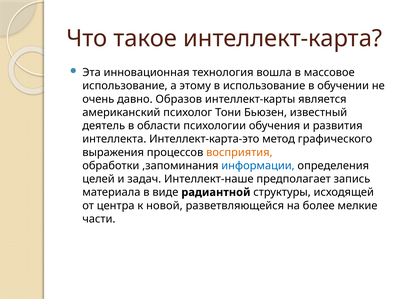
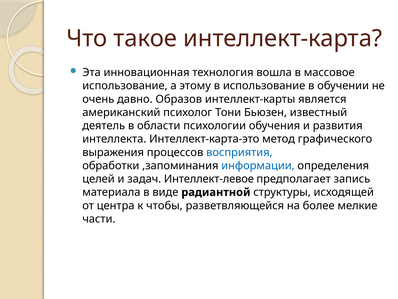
восприятия colour: orange -> blue (239, 152)
Интеллект-наше: Интеллект-наше -> Интеллект-левое (209, 179)
новой: новой -> чтобы (164, 205)
